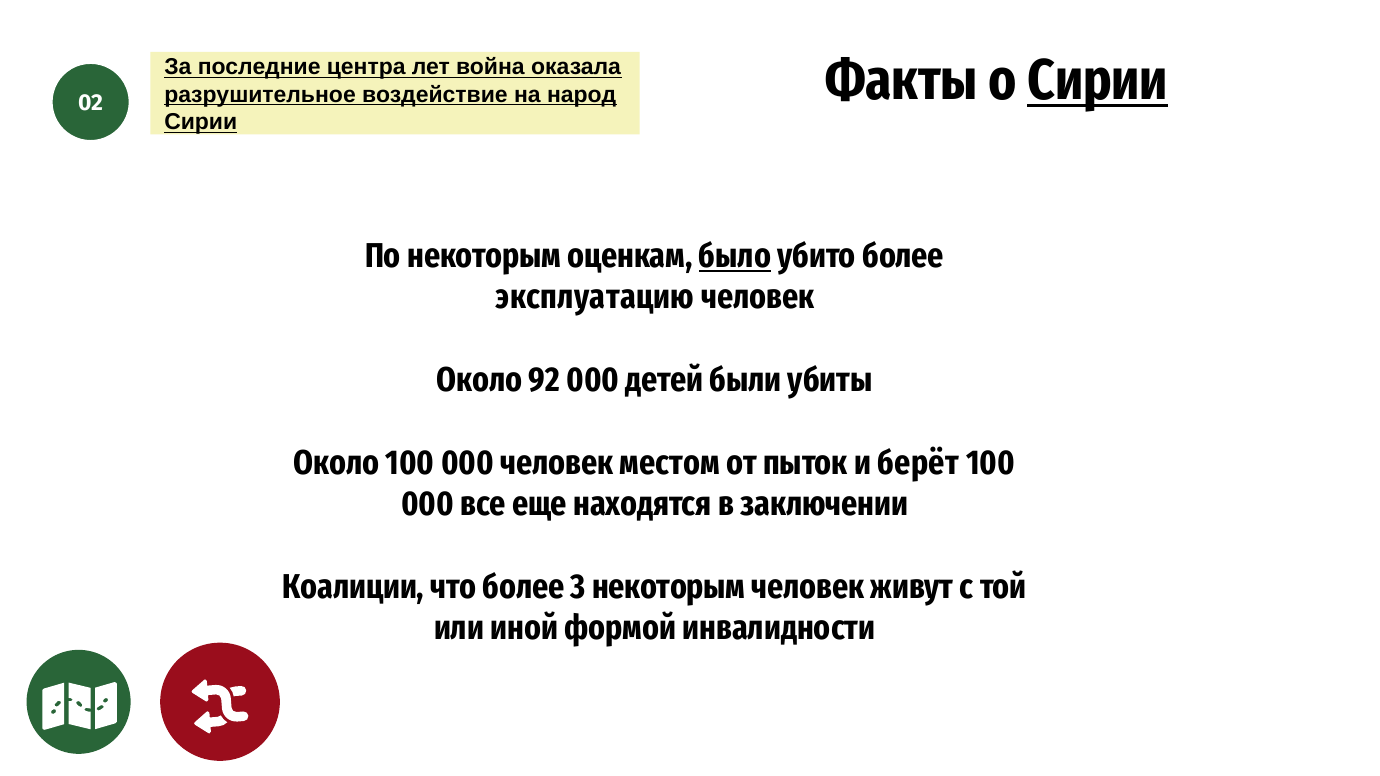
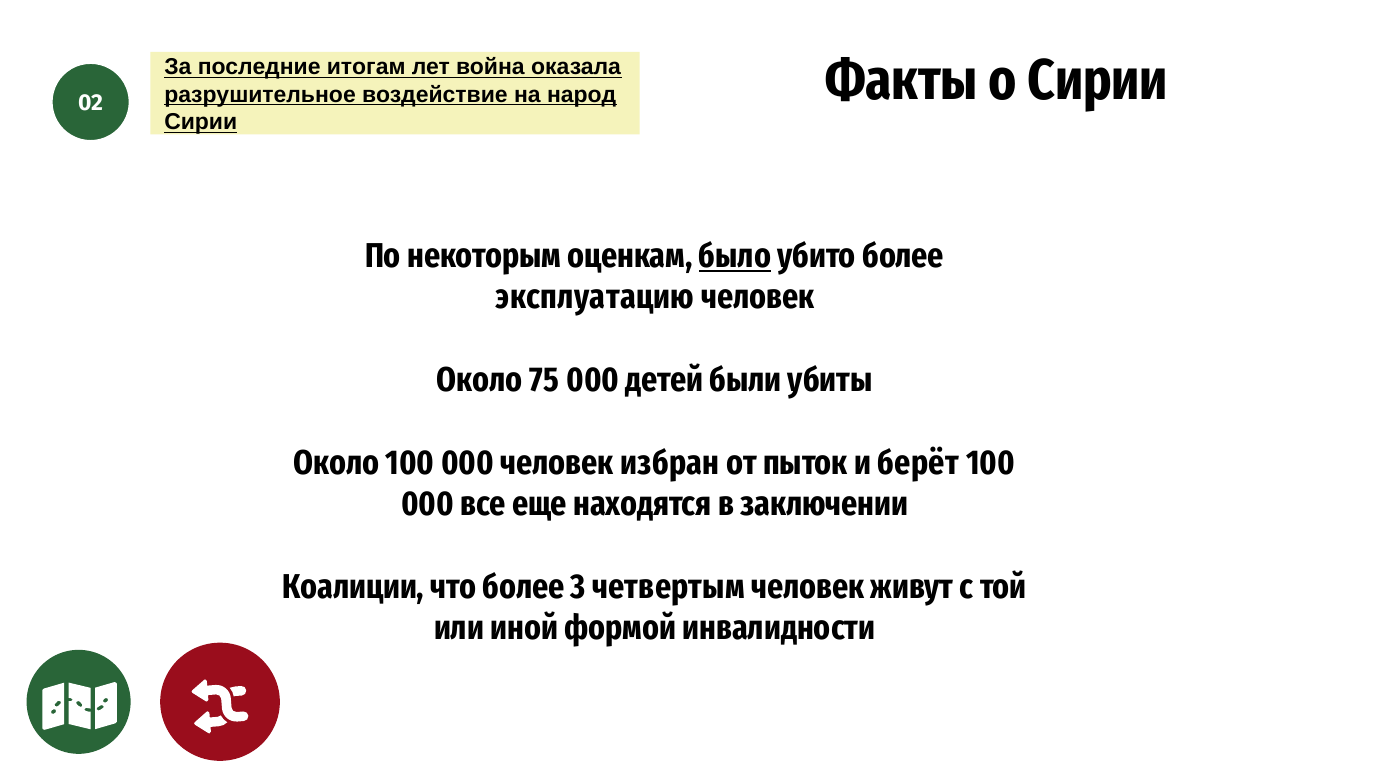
центра: центра -> итогам (366, 67)
Сирии underline: present -> none (1098, 81)
92: 92 -> 75 (544, 380)
местом: местом -> избран (670, 463)
3 некоторым: некоторым -> четвертым (669, 587)
